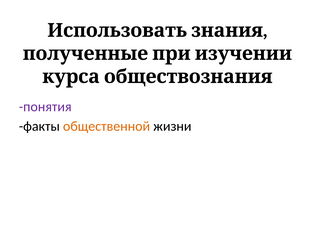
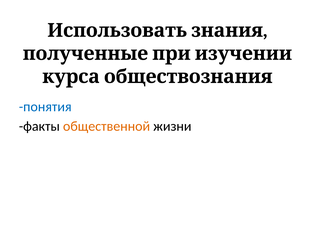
понятия colour: purple -> blue (45, 107)
